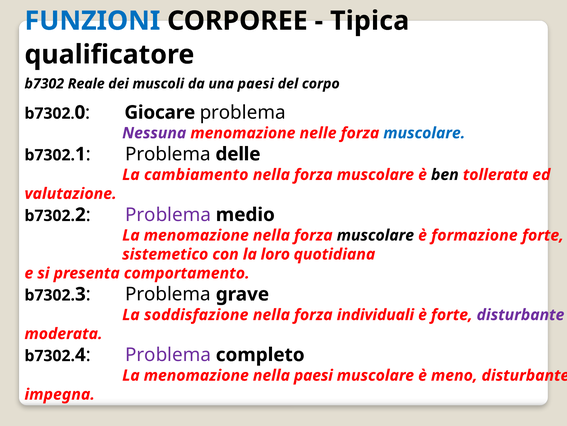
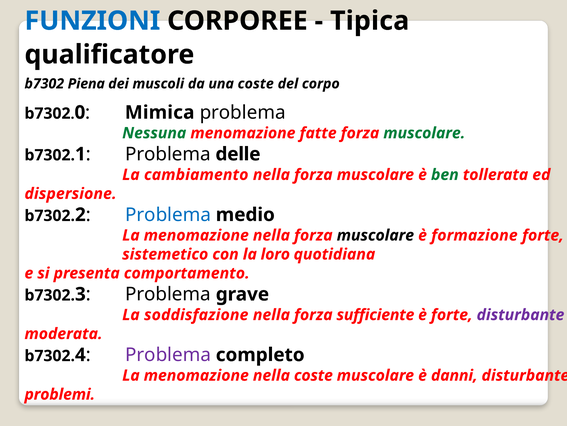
Reale: Reale -> Piena (86, 84)
una paesi: paesi -> coste (256, 84)
Giocare: Giocare -> Mimica (160, 112)
Nessuna colour: purple -> green (154, 133)
nelle: nelle -> fatte (318, 133)
muscolare colour: blue -> green (424, 133)
ben colour: black -> green (445, 174)
valutazione: valutazione -> dispersione (71, 193)
Problema colour: purple -> blue (168, 214)
individuali: individuali -> sufficiente (375, 314)
nella paesi: paesi -> coste (313, 375)
meno: meno -> danni (454, 375)
impegna: impegna -> problemi (60, 394)
